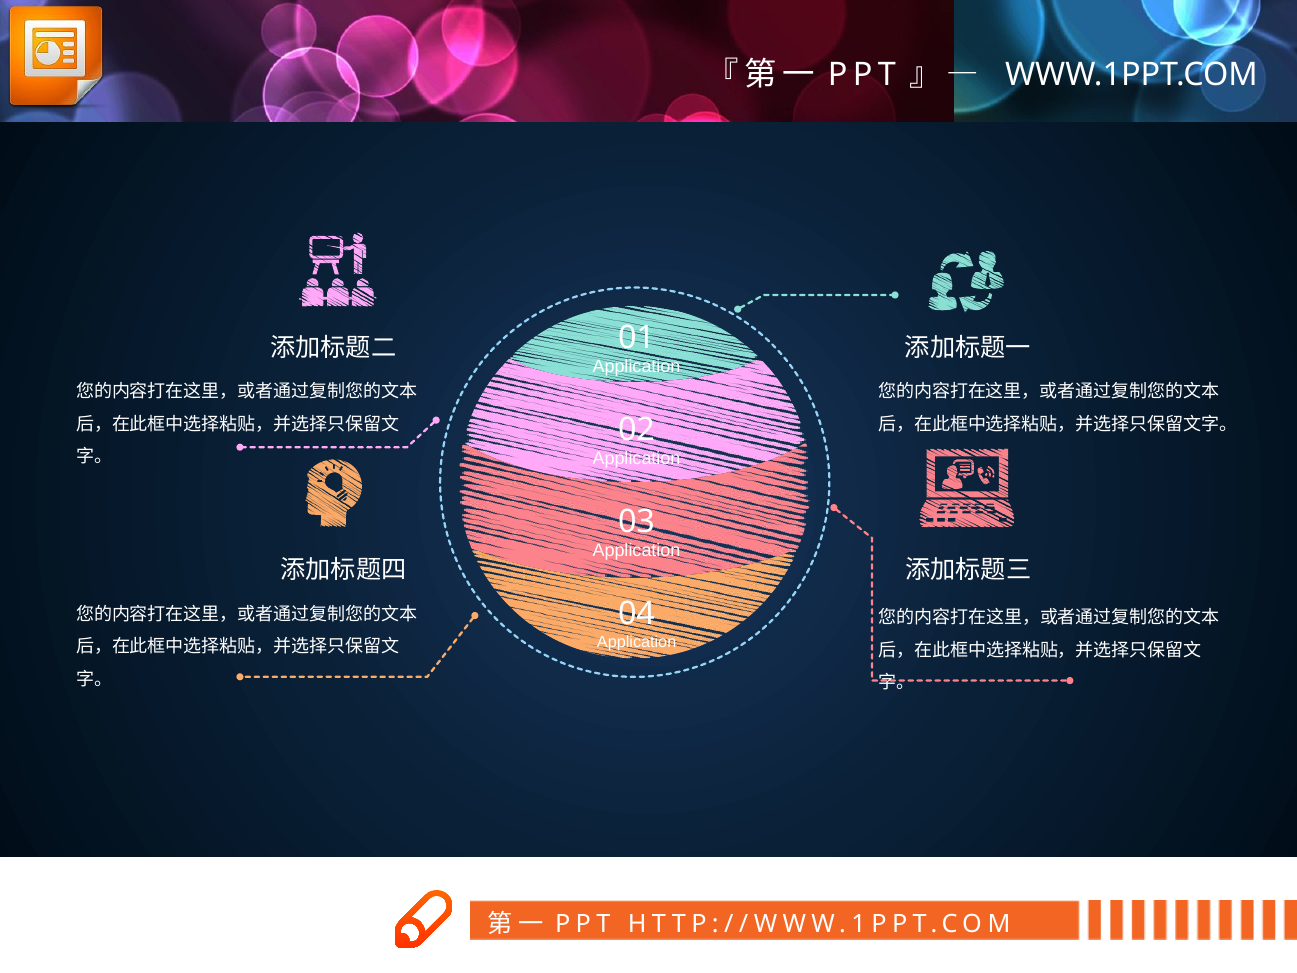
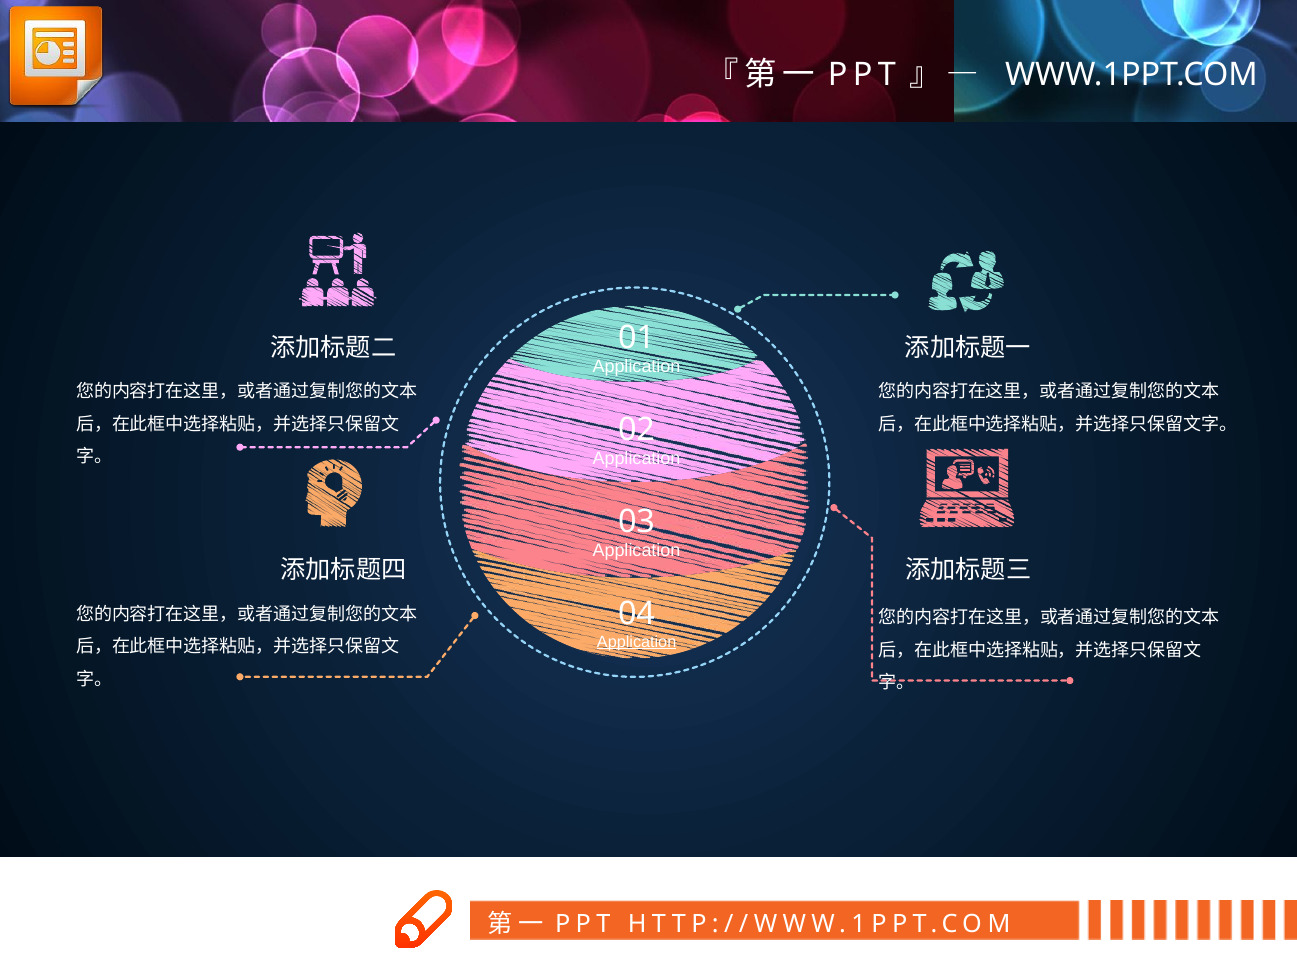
Application underline: none -> present (637, 642)
